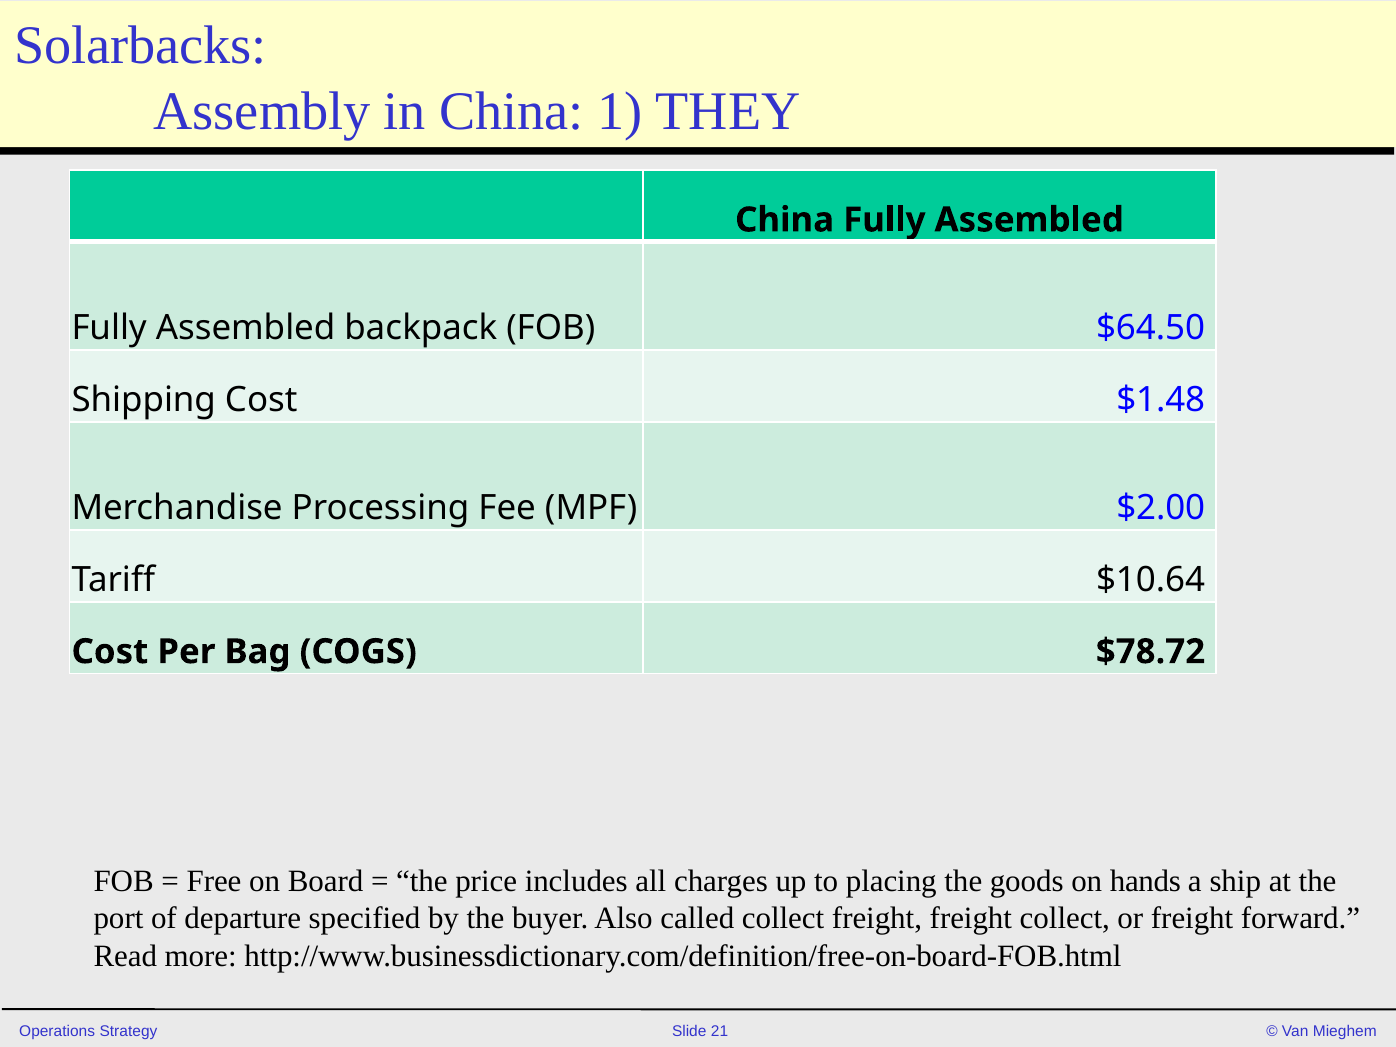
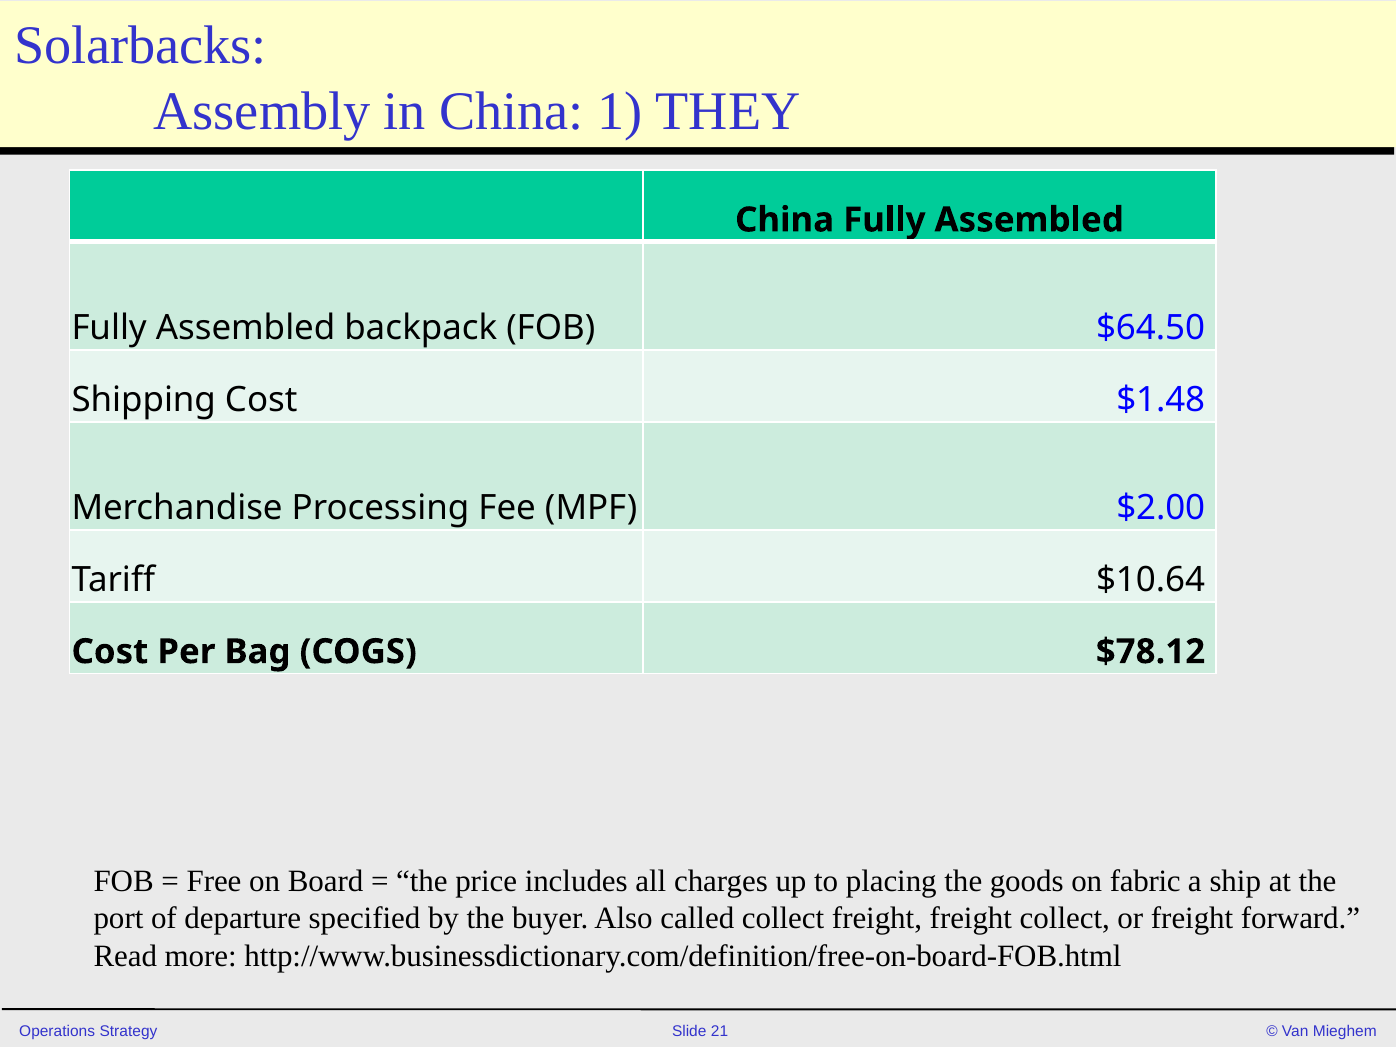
$78.72: $78.72 -> $78.12 (1150, 652)
hands: hands -> fabric (1145, 882)
